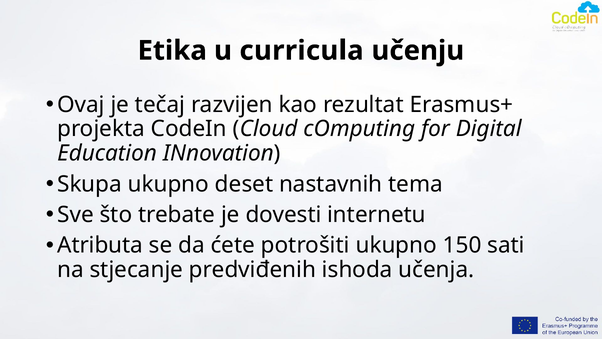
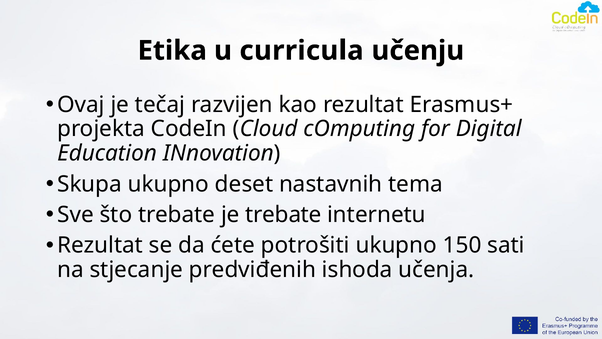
je dovesti: dovesti -> trebate (283, 215)
Atributa: Atributa -> Rezultat (100, 245)
